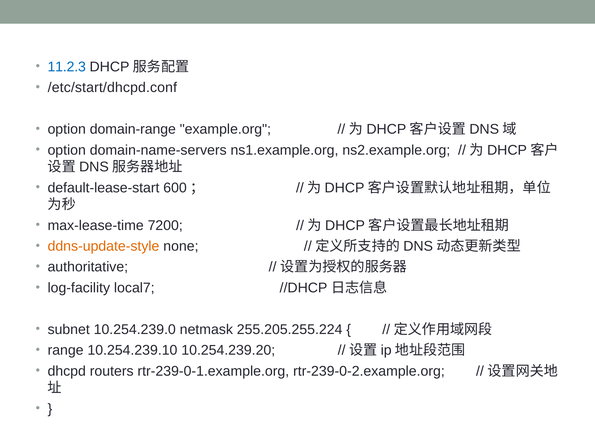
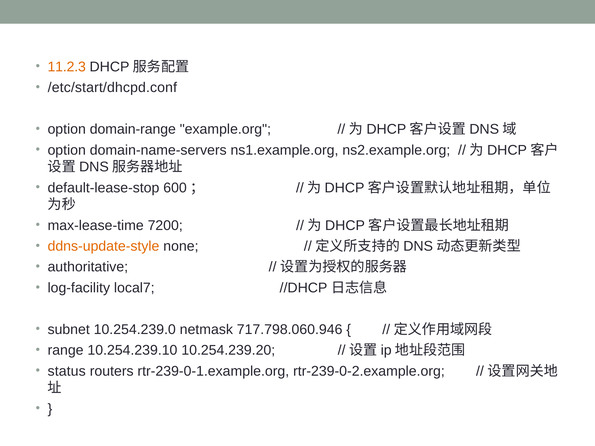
11.2.3 colour: blue -> orange (67, 67)
default-lease-start: default-lease-start -> default-lease-stop (103, 188)
255.205.255.224: 255.205.255.224 -> 717.798.060.946 (290, 330)
dhcpd: dhcpd -> status (67, 371)
